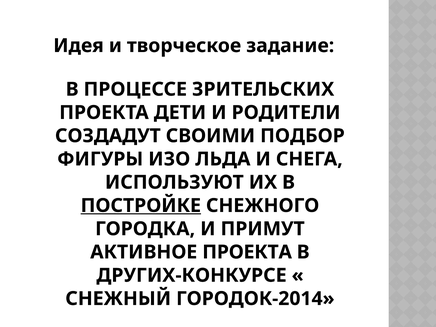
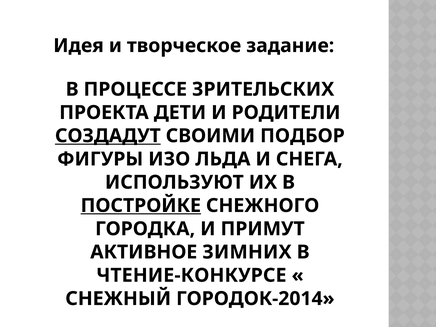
СОЗДАДУТ underline: none -> present (108, 136)
АКТИВНОЕ ПРОЕКТА: ПРОЕКТА -> ЗИМНИХ (247, 252)
ДРУГИХ-КОНКУРСЕ: ДРУГИХ-КОНКУРСЕ -> ЧТЕНИЕ-КОНКУРСЕ (191, 275)
